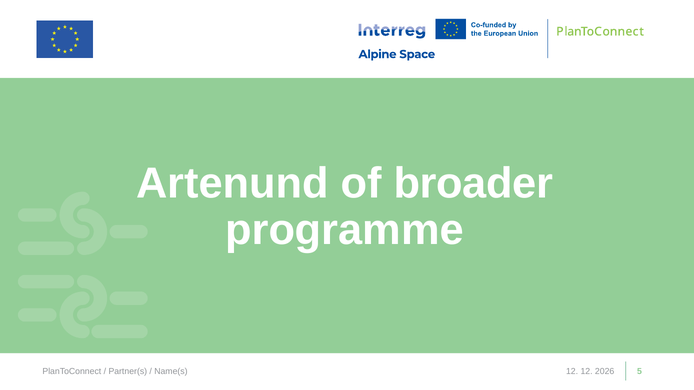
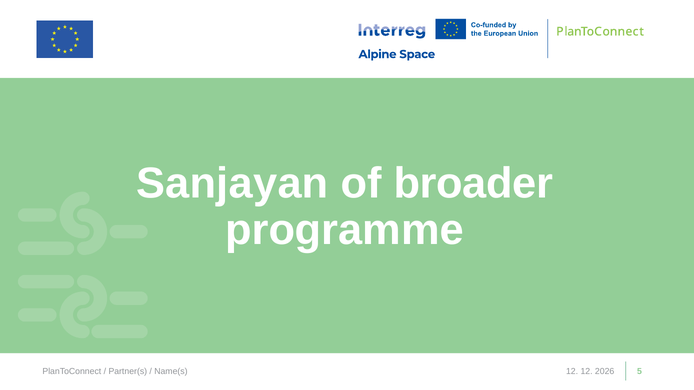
Artenund: Artenund -> Sanjayan (232, 184)
